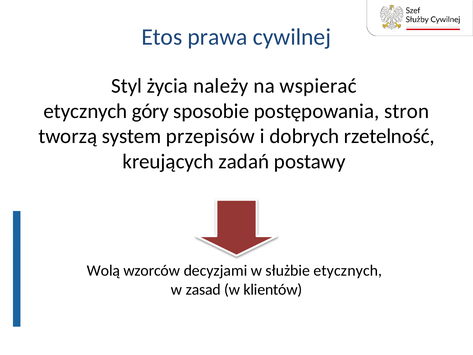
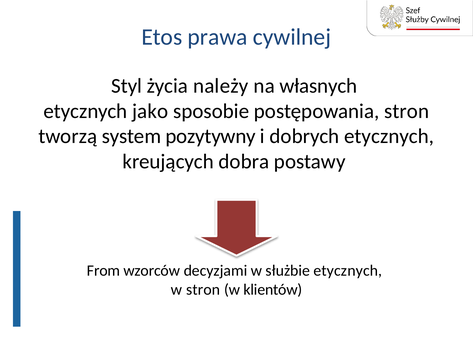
wspierać: wspierać -> własnych (318, 86)
góry: góry -> jako (150, 111)
przepisów: przepisów -> pozytywny (211, 136)
dobrych rzetelność: rzetelność -> etycznych (389, 136)
zadań: zadań -> dobra (244, 162)
Wolą: Wolą -> From (104, 271)
w zasad: zasad -> stron (203, 289)
